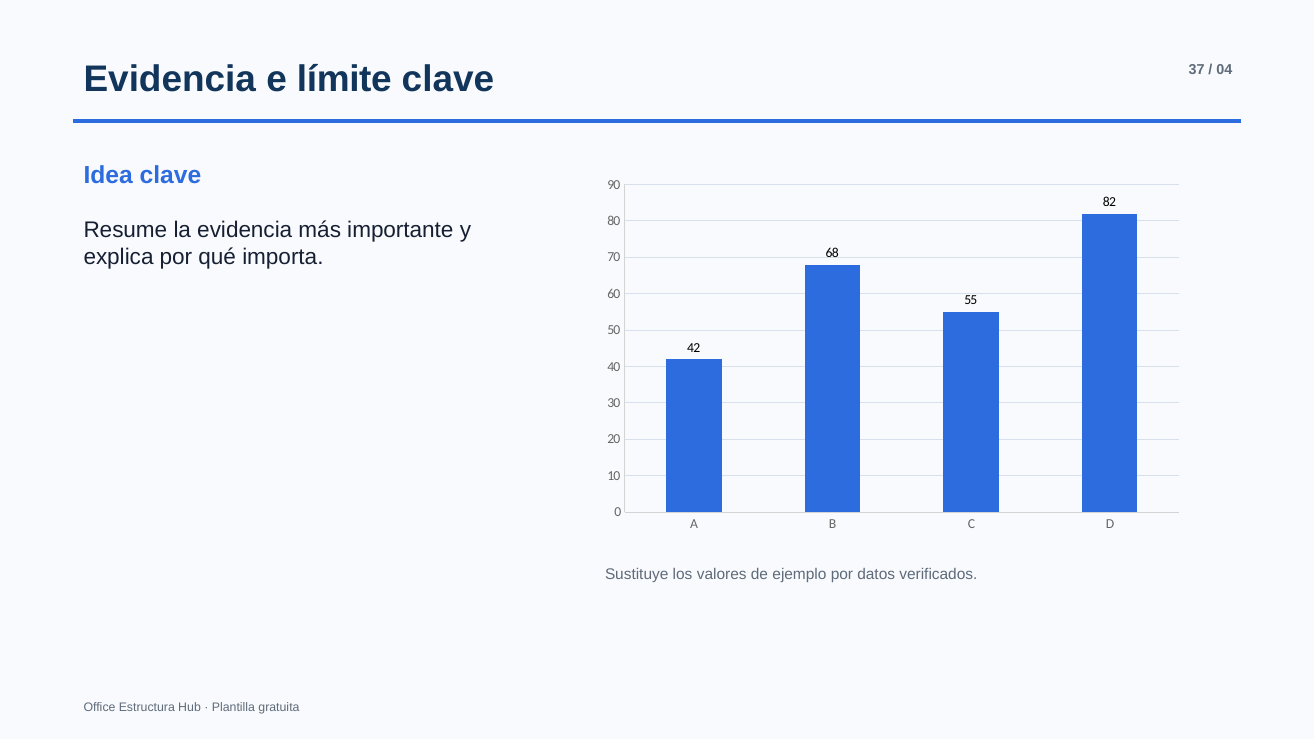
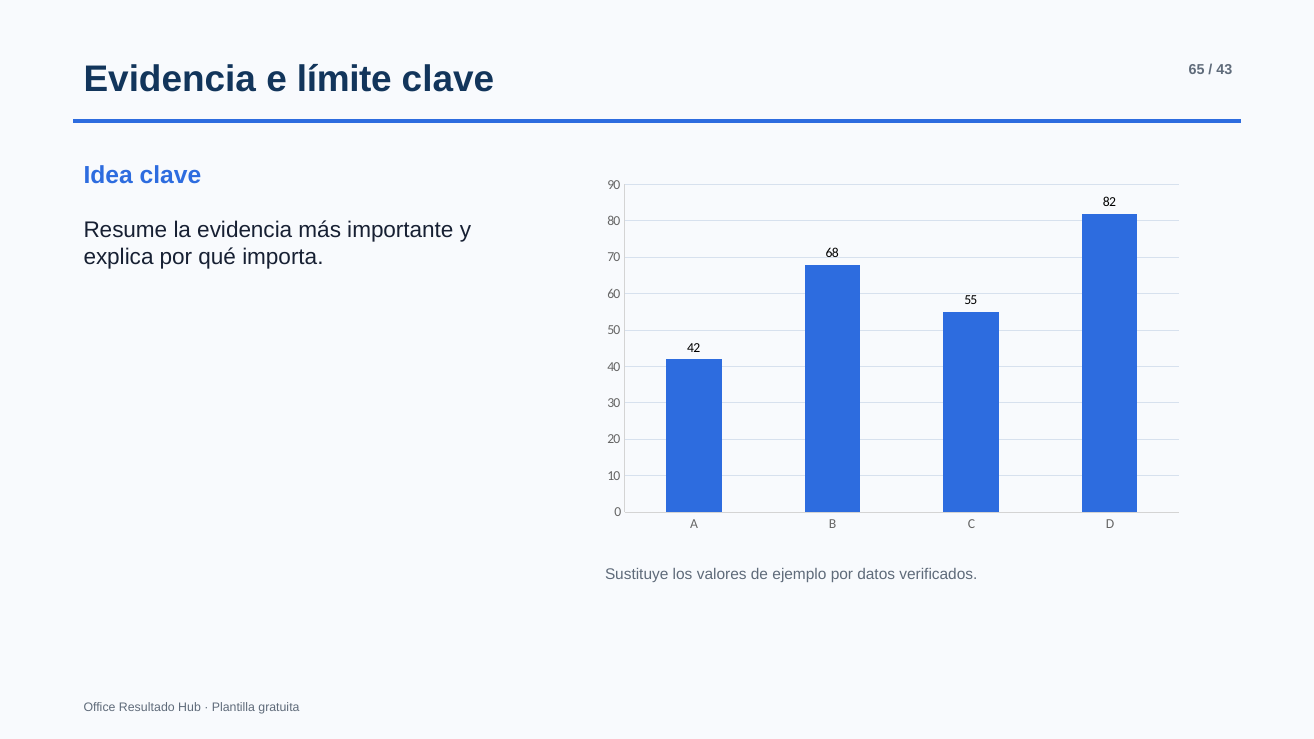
37: 37 -> 65 (1197, 70)
04: 04 -> 43 (1224, 70)
Estructura: Estructura -> Resultado (147, 707)
